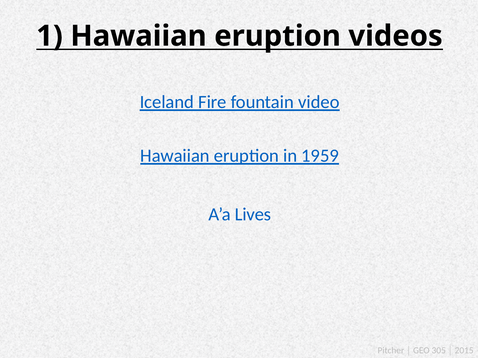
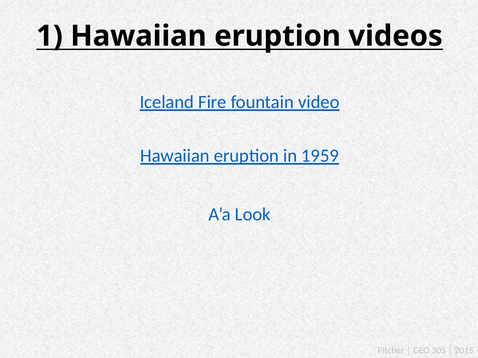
Lives: Lives -> Look (253, 215)
